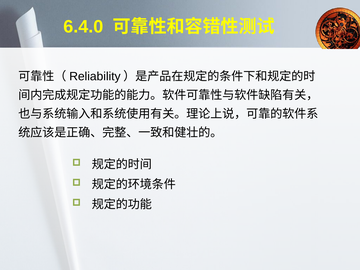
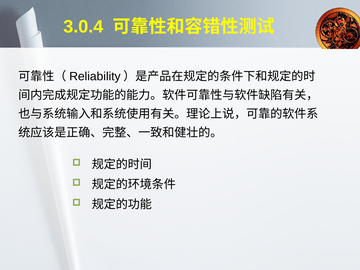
6.4.0: 6.4.0 -> 3.0.4 (83, 27)
